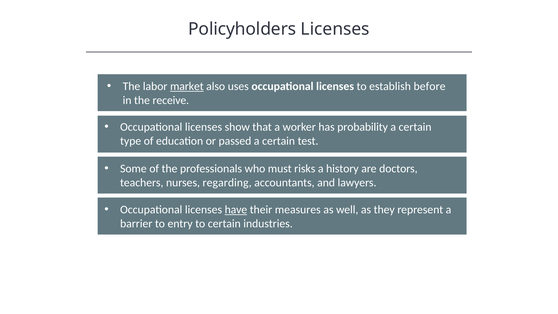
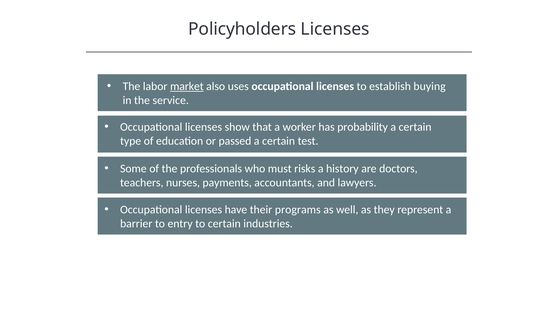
before: before -> buying (430, 86)
receive: receive -> service (171, 100)
regarding: regarding -> payments (227, 183)
have underline: present -> none (236, 210)
measures: measures -> programs (298, 210)
